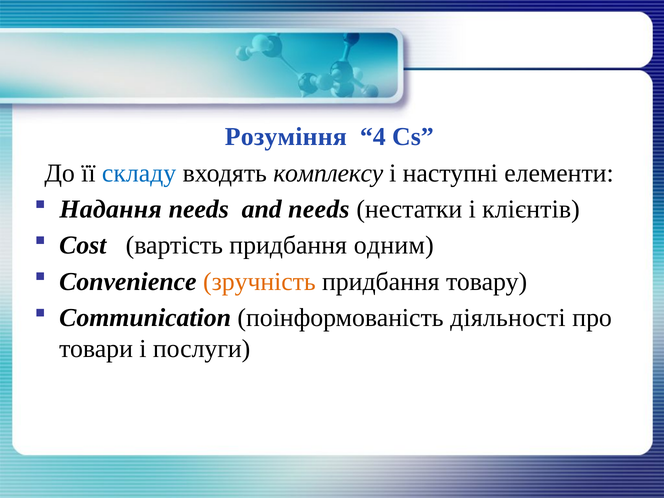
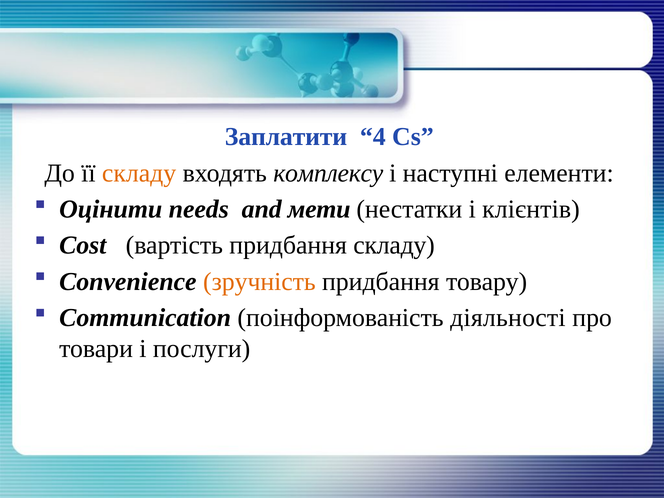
Розуміння: Розуміння -> Заплатити (286, 137)
складу colour: blue -> orange (139, 173)
Надання: Надання -> Оцінити (111, 209)
and needs: needs -> мети (319, 209)
придбання одним: одним -> складу (394, 245)
